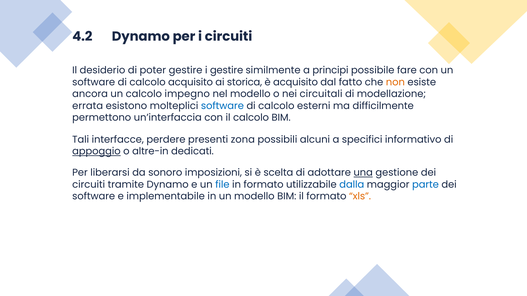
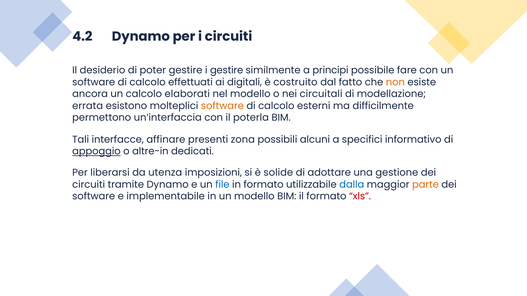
calcolo acquisito: acquisito -> effettuati (191, 82)
storica: storica -> digitali (245, 82)
è acquisito: acquisito -> costruito (295, 82)
impegno: impegno -> elaborati (187, 94)
software colour: blue -> orange (222, 106)
il calcolo: calcolo -> poterla (251, 118)
perdere: perdere -> affinare (166, 140)
sonoro: sonoro -> utenza (165, 173)
scelta: scelta -> solide (278, 173)
una underline: present -> none (363, 173)
parte colour: blue -> orange (425, 185)
xls colour: orange -> red (360, 197)
